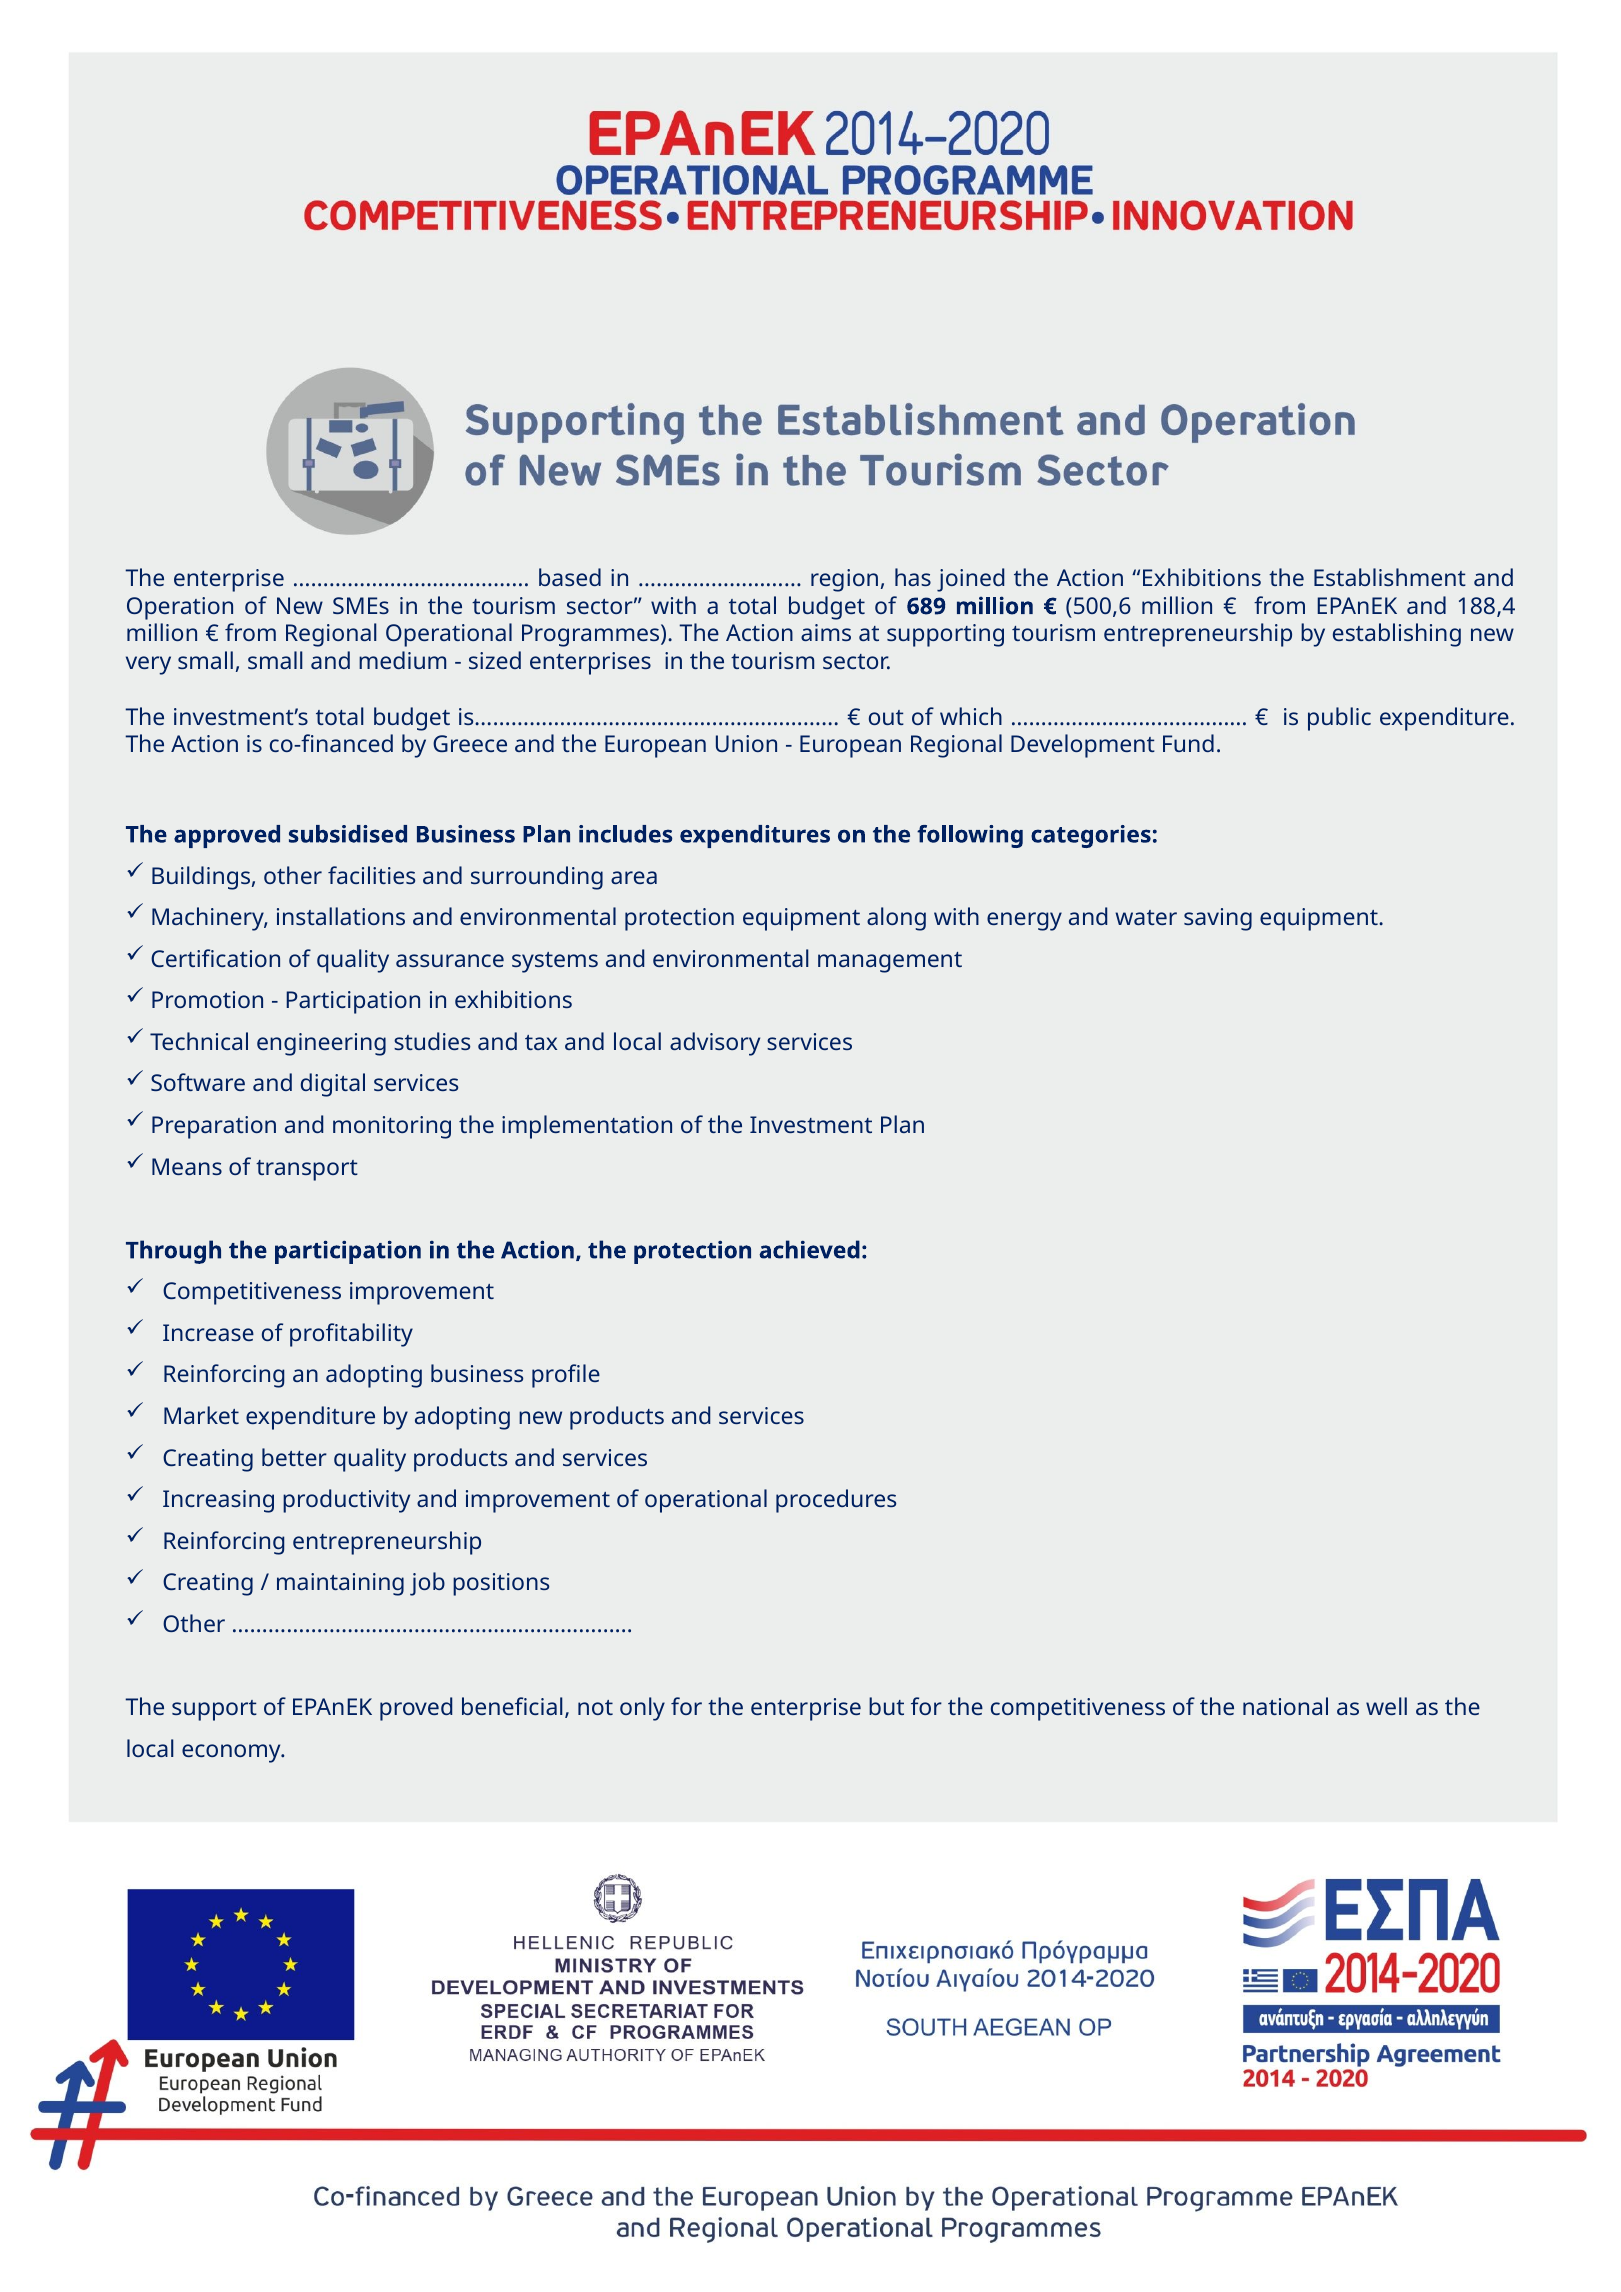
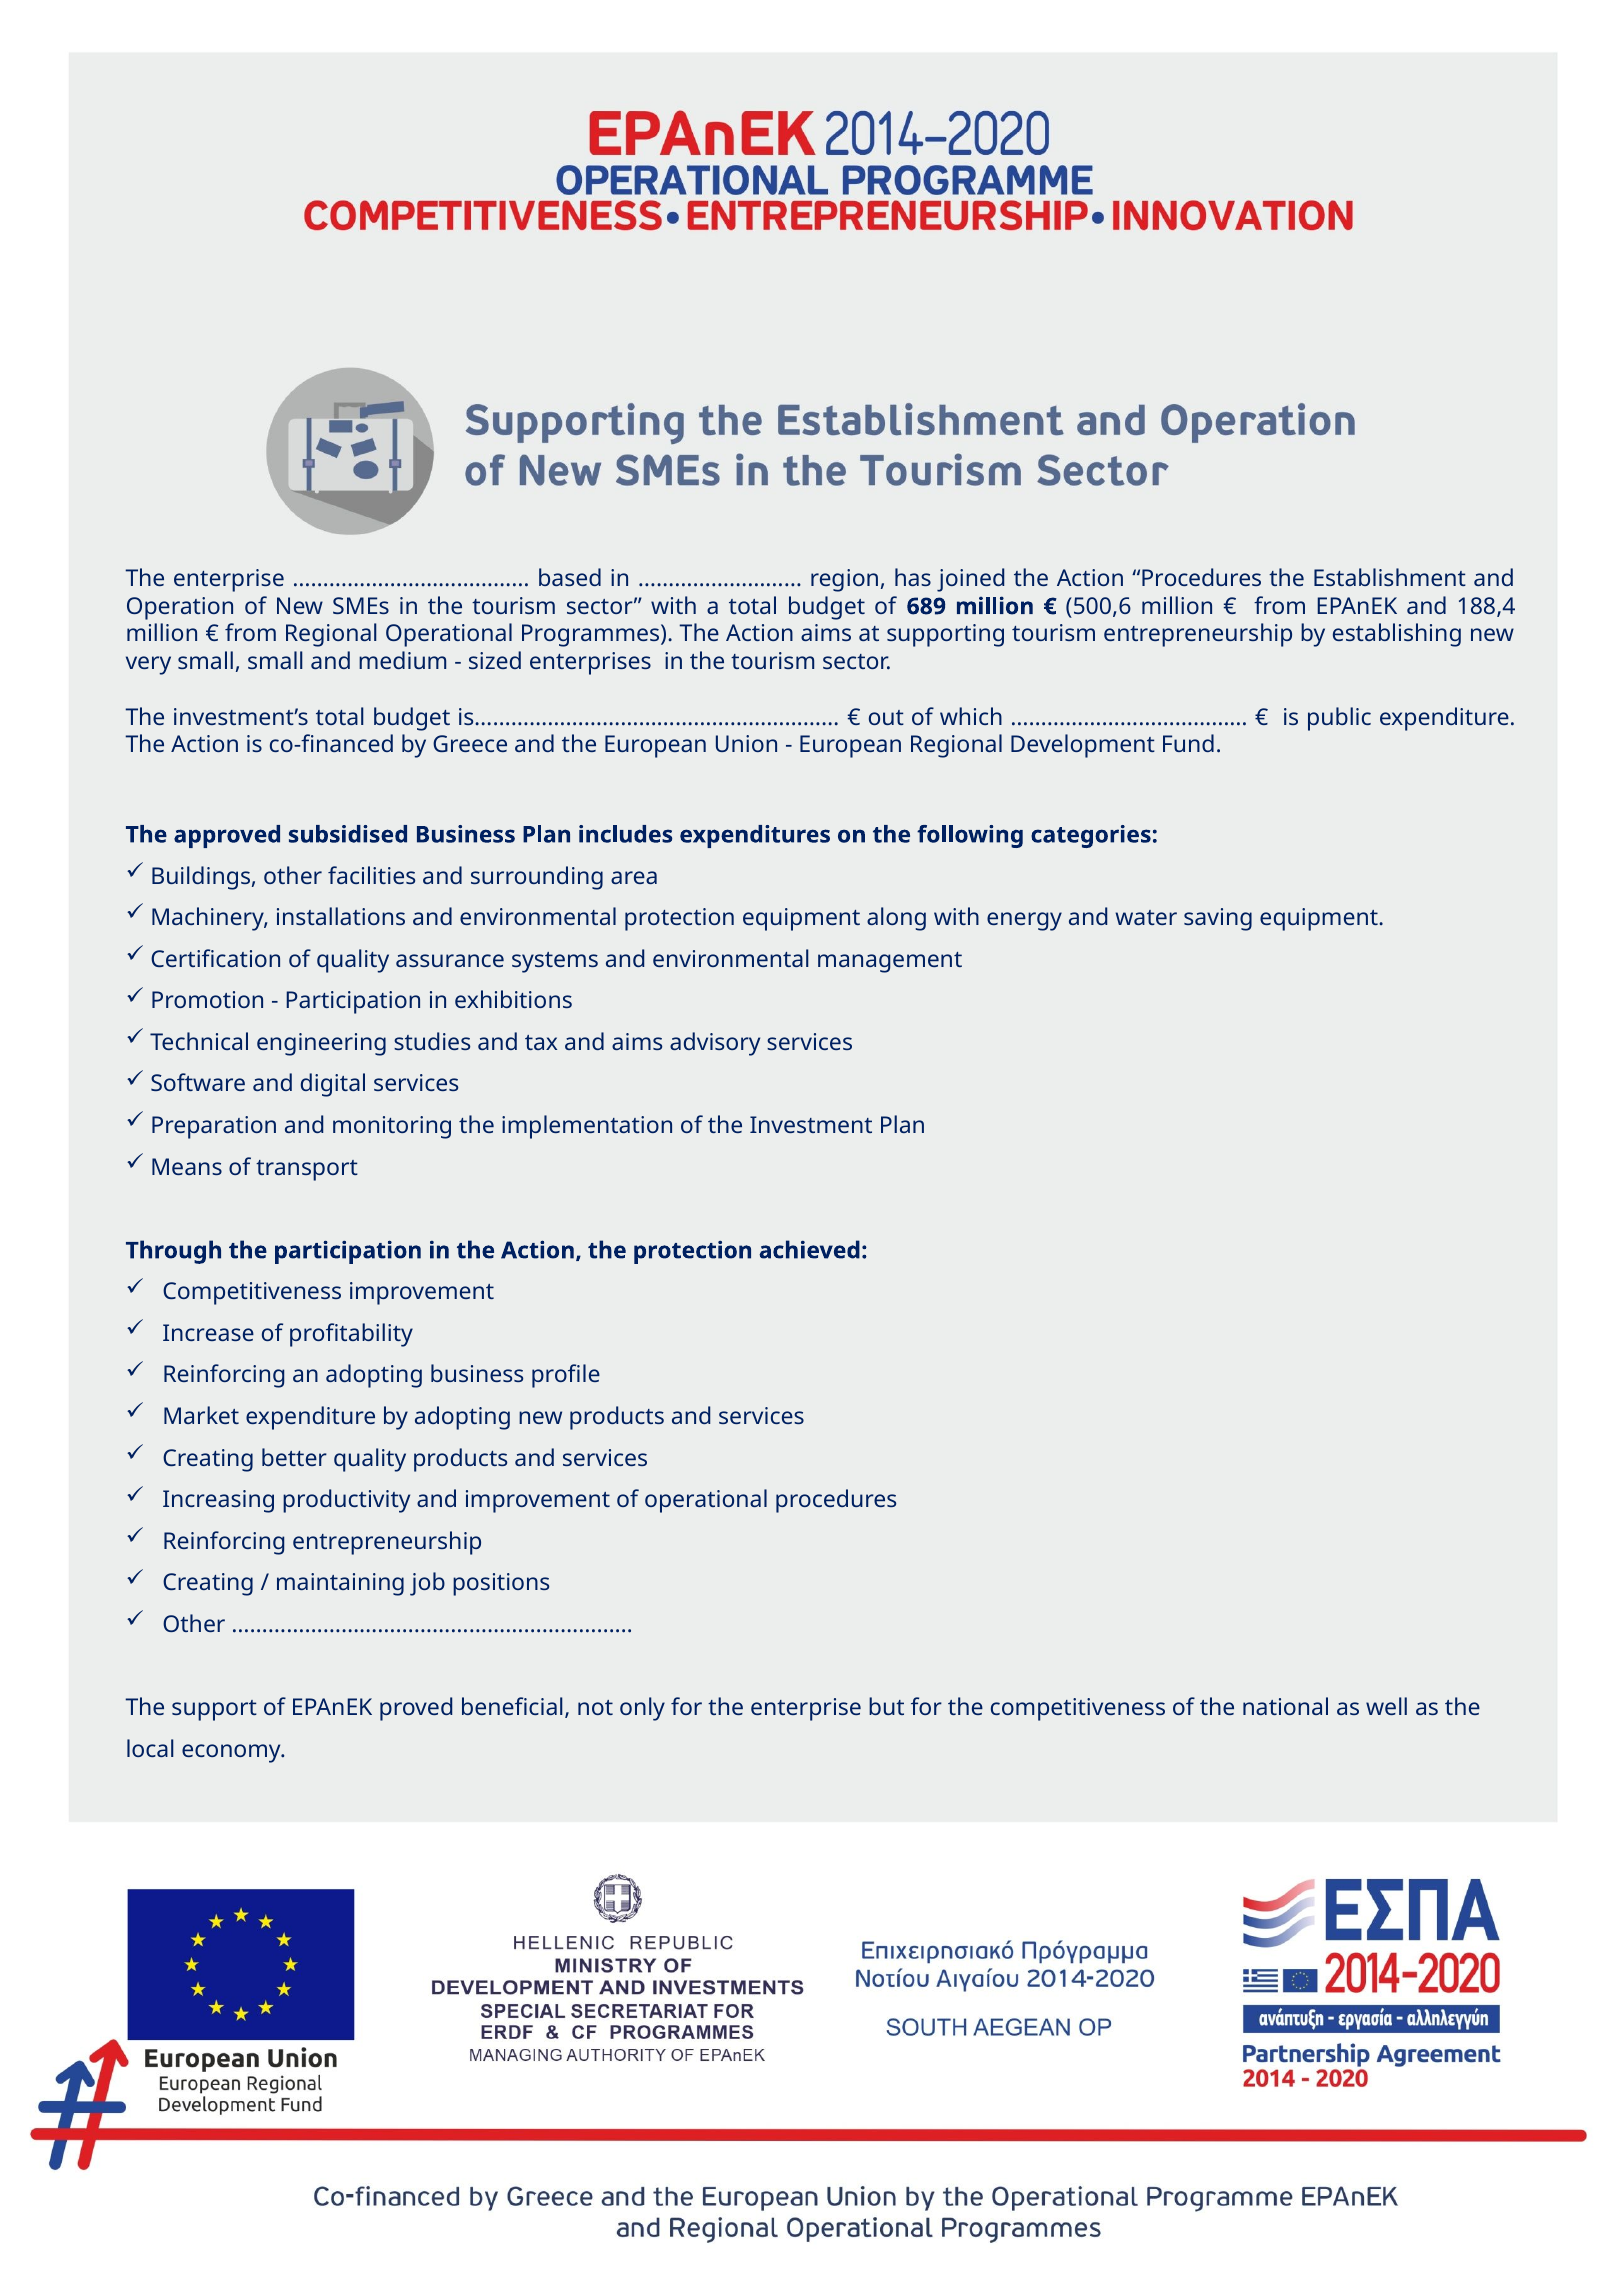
Action Exhibitions: Exhibitions -> Procedures (1197, 579)
and local: local -> aims (638, 1043)
